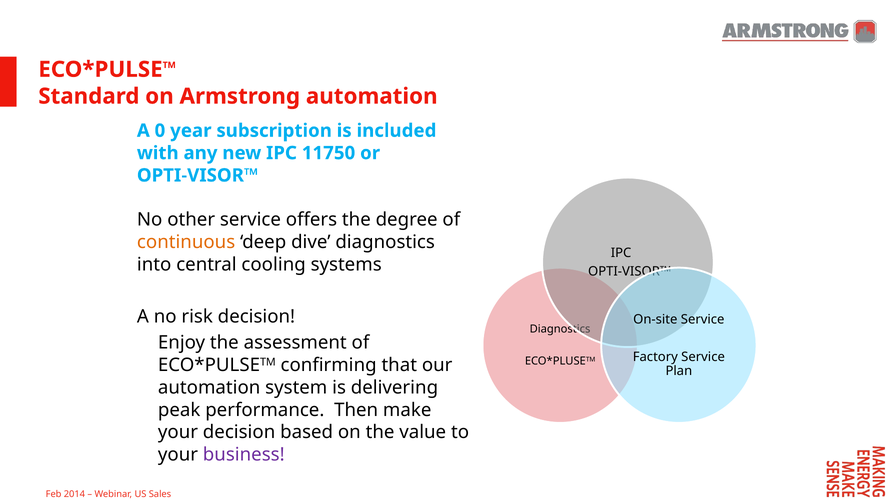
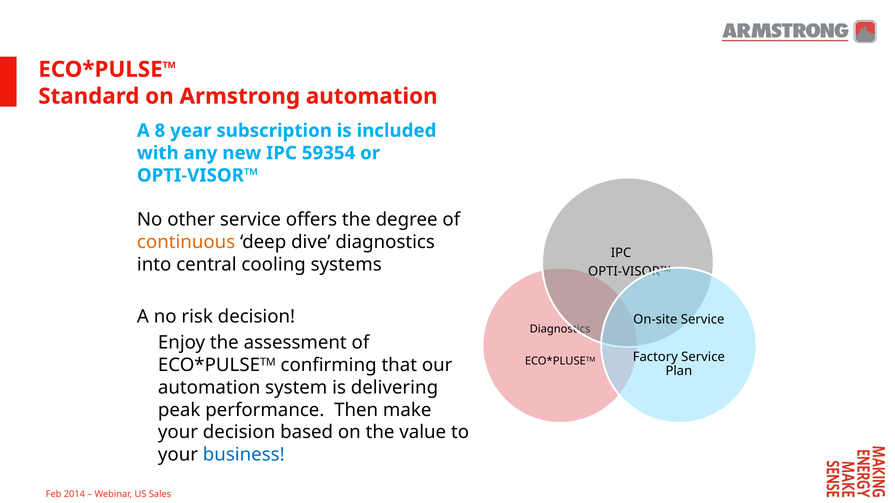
0: 0 -> 8 (160, 131)
11750: 11750 -> 59354 (329, 153)
business colour: purple -> blue (244, 455)
